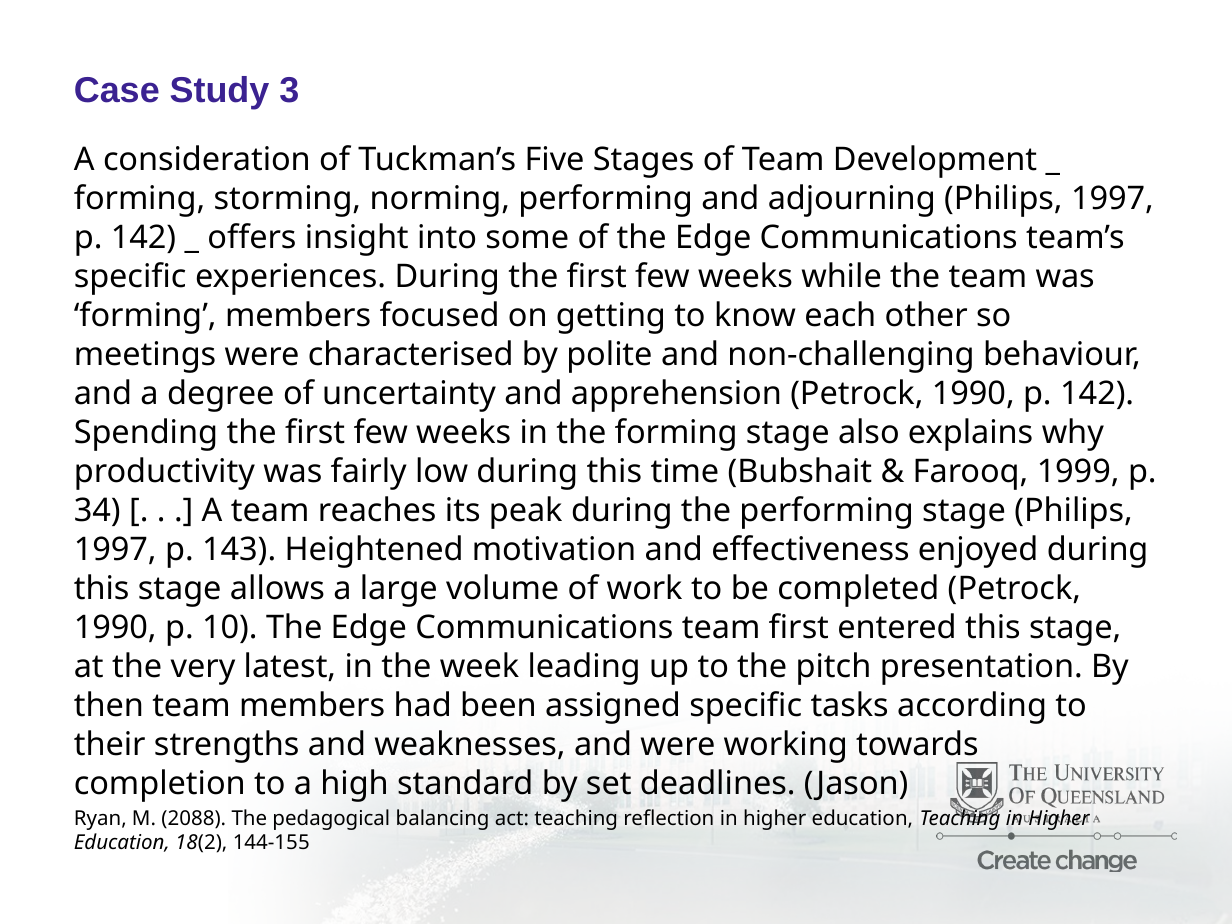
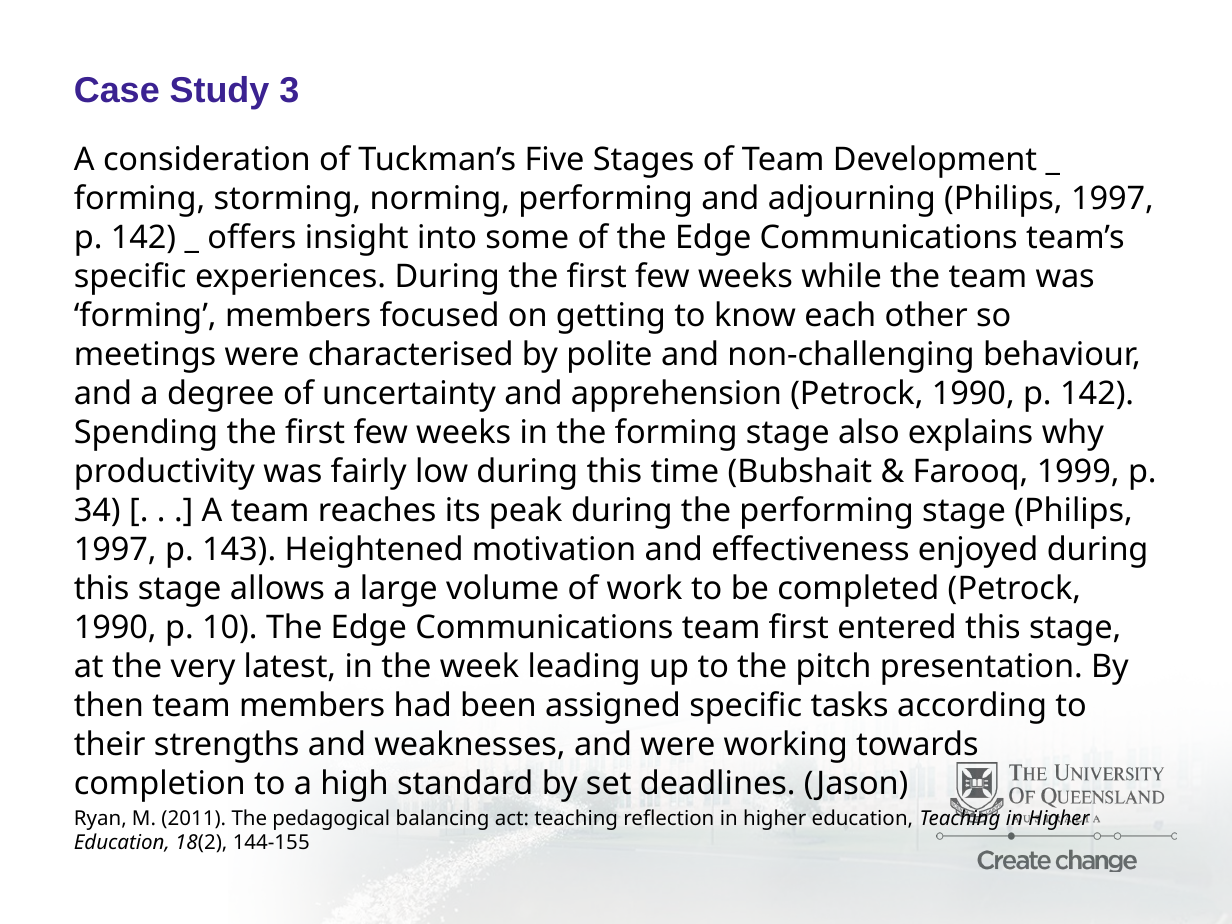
2088: 2088 -> 2011 (194, 819)
